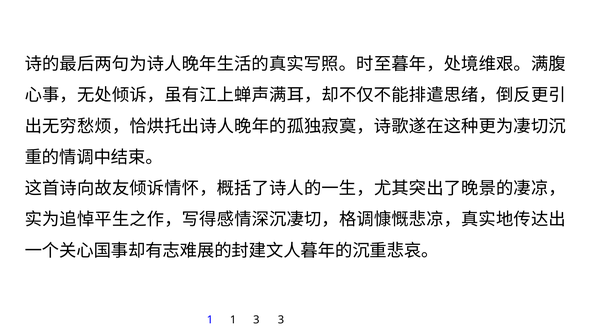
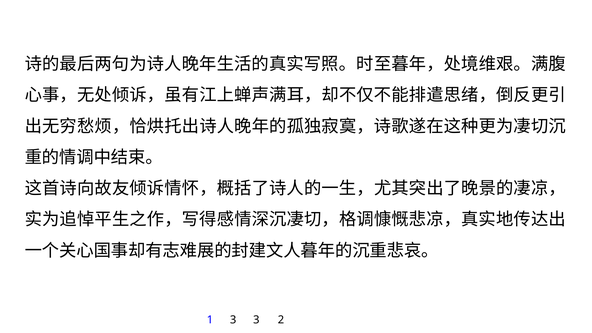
1 1: 1 -> 3 (233, 320)
3 3: 3 -> 2 (281, 320)
